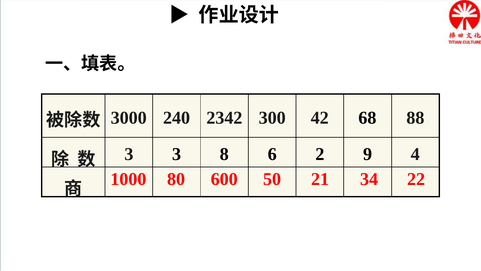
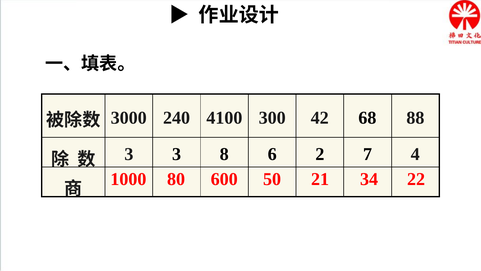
2342: 2342 -> 4100 (224, 118)
9: 9 -> 7 (368, 154)
